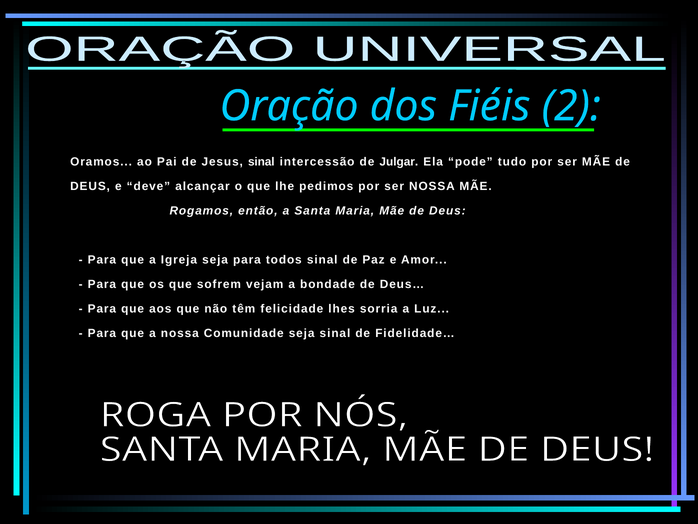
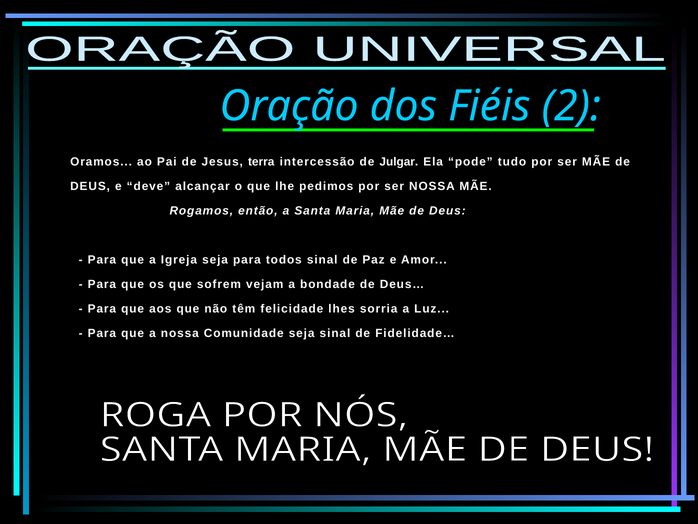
Jesus sinal: sinal -> terra (261, 162)
